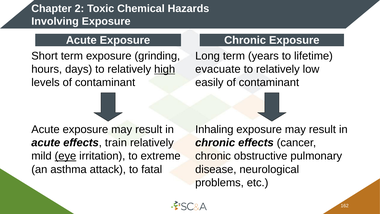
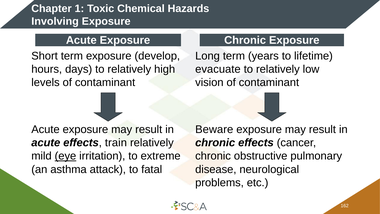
2: 2 -> 1 (79, 9)
grinding: grinding -> develop (157, 56)
high underline: present -> none (165, 69)
easily: easily -> vision (209, 82)
Inhaling: Inhaling -> Beware (214, 129)
